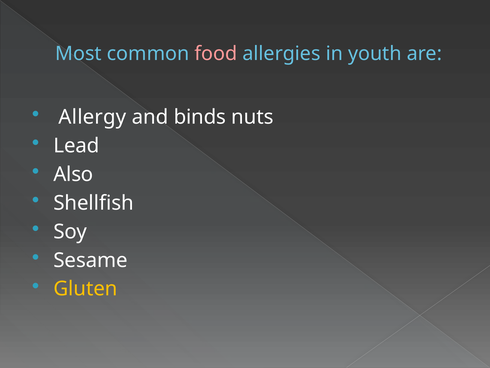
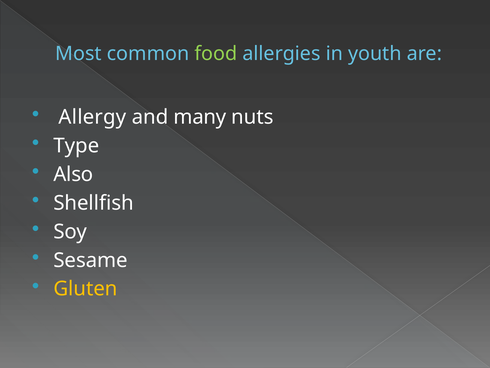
food colour: pink -> light green (216, 54)
binds: binds -> many (200, 117)
Lead: Lead -> Type (76, 146)
